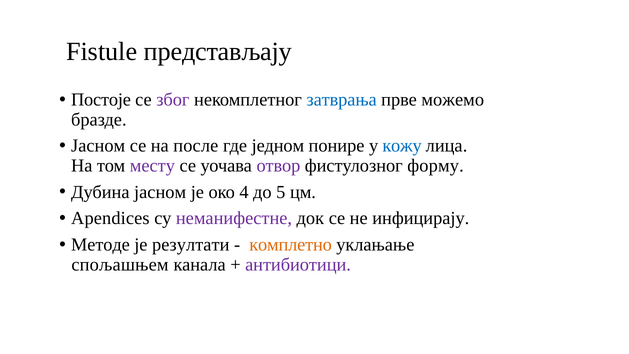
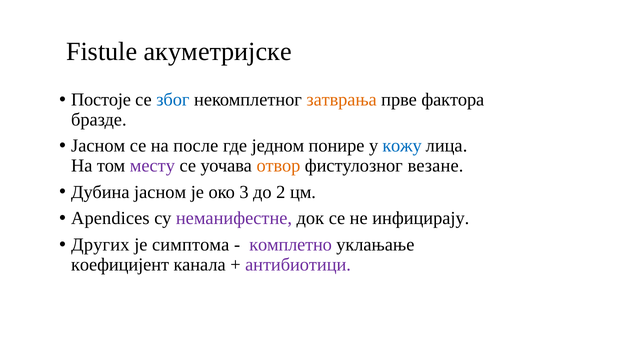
представљају: представљају -> акуметријске (218, 52)
због colour: purple -> blue (173, 100)
затврања colour: blue -> orange (342, 100)
можемо: можемо -> фактора (453, 100)
отвор colour: purple -> orange (278, 166)
форму: форму -> везане (436, 166)
4: 4 -> 3 (244, 192)
5: 5 -> 2 (281, 192)
Методе: Методе -> Других (100, 245)
резултати: резултати -> симптома (191, 245)
комплетно colour: orange -> purple (291, 245)
спољашњем: спољашњем -> коефицијент (120, 264)
